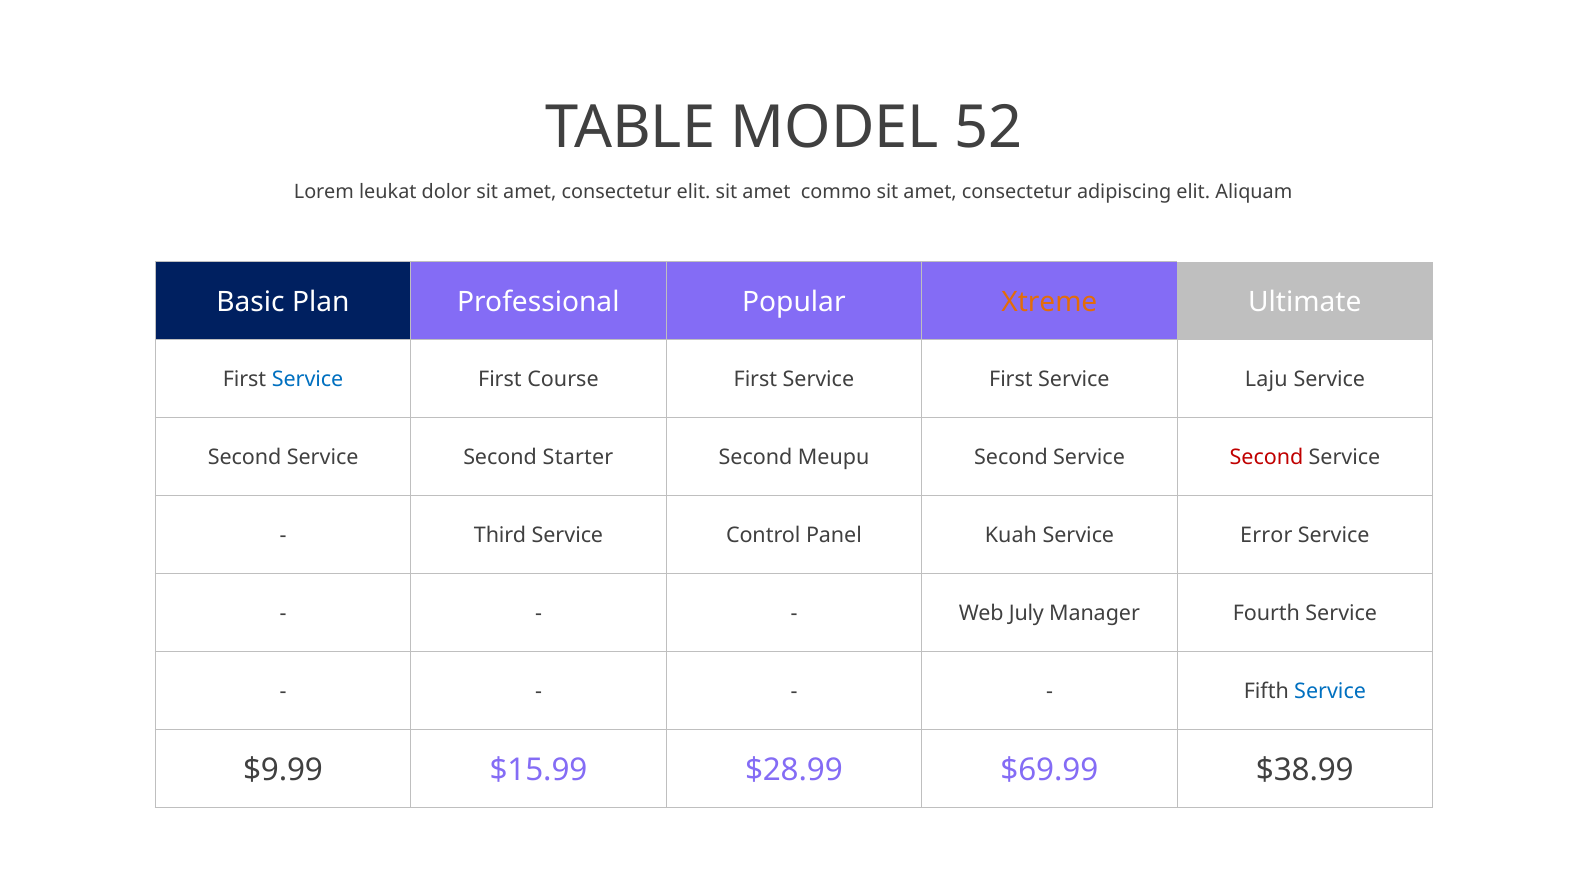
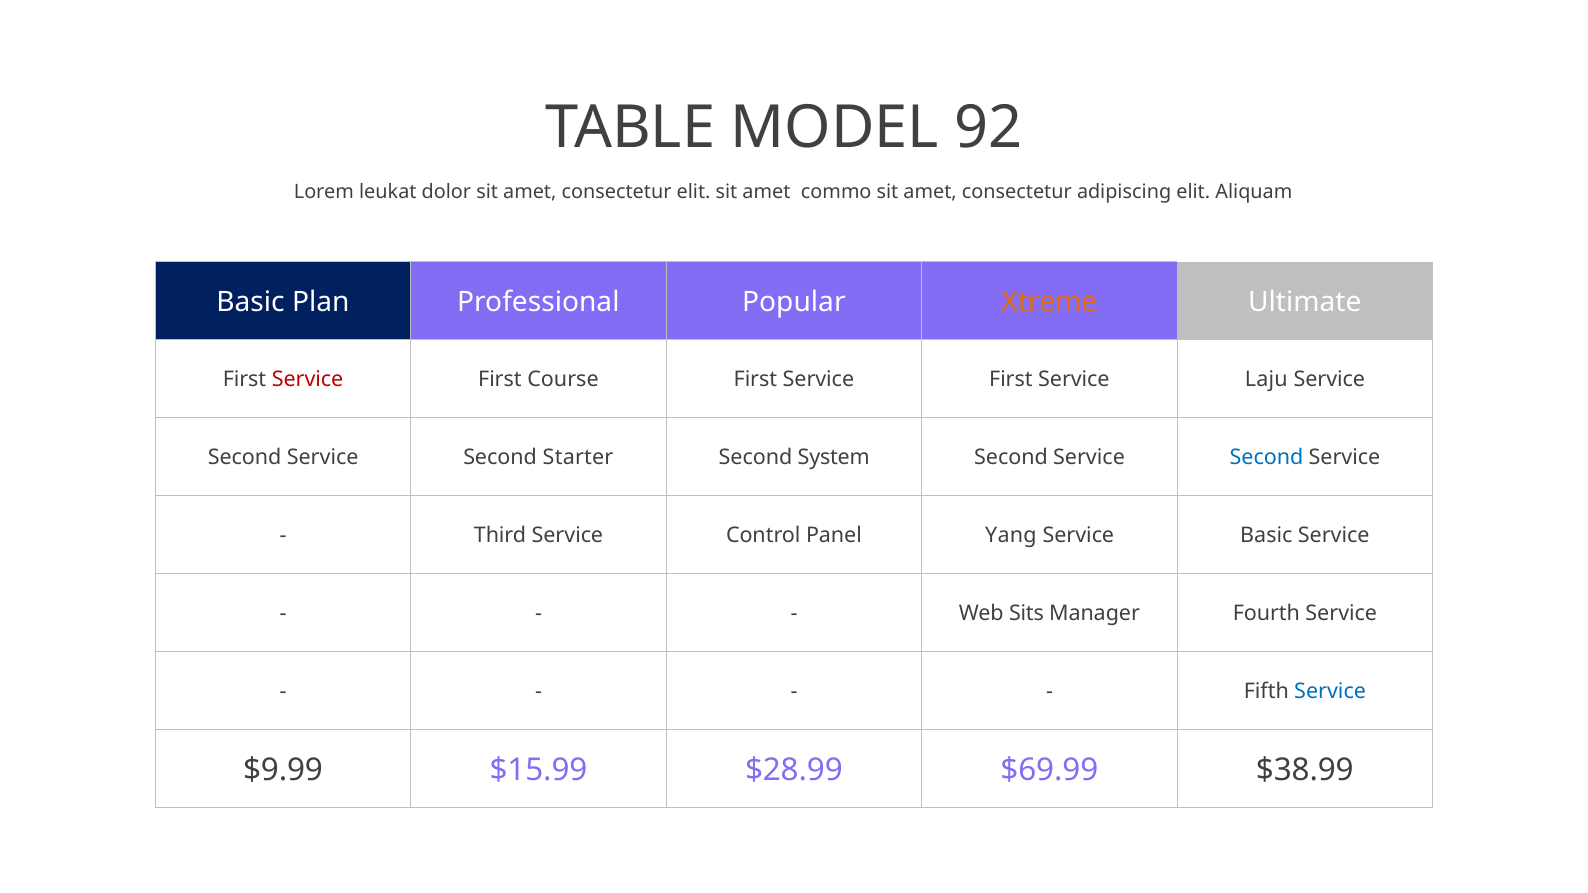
52: 52 -> 92 (988, 128)
Service colour: blue -> red (308, 380)
Meupu: Meupu -> System (834, 458)
Second colour: red -> blue (1266, 458)
Kuah: Kuah -> Yang (1011, 536)
Service Error: Error -> Basic (1266, 536)
July: July -> Sits (1026, 614)
